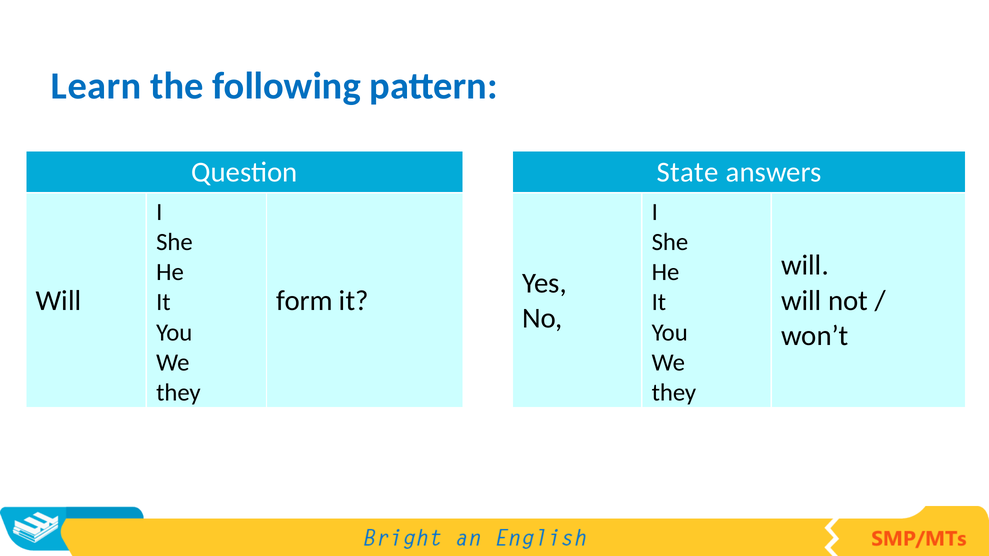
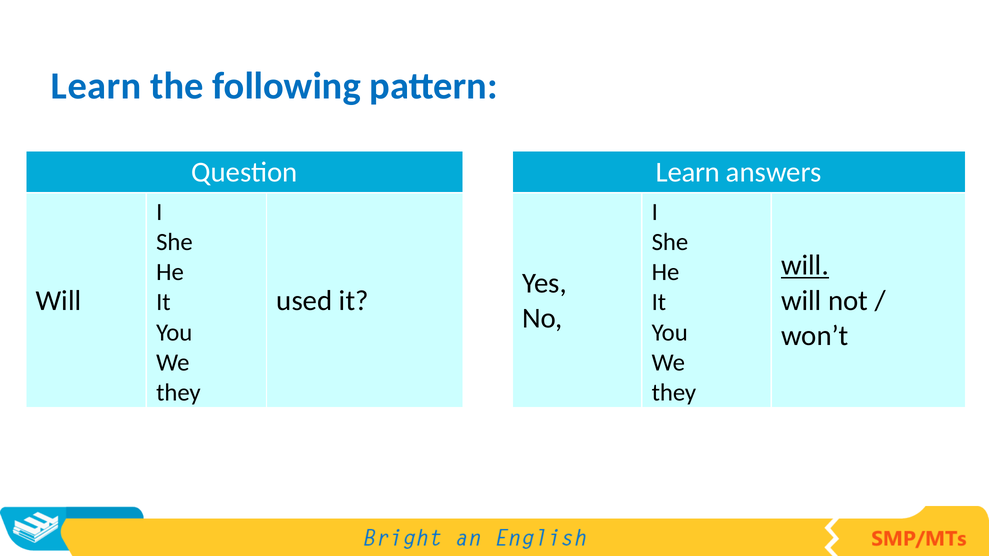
State: State -> Learn (688, 173)
will underline: none -> present (805, 266)
form: form -> used (304, 301)
